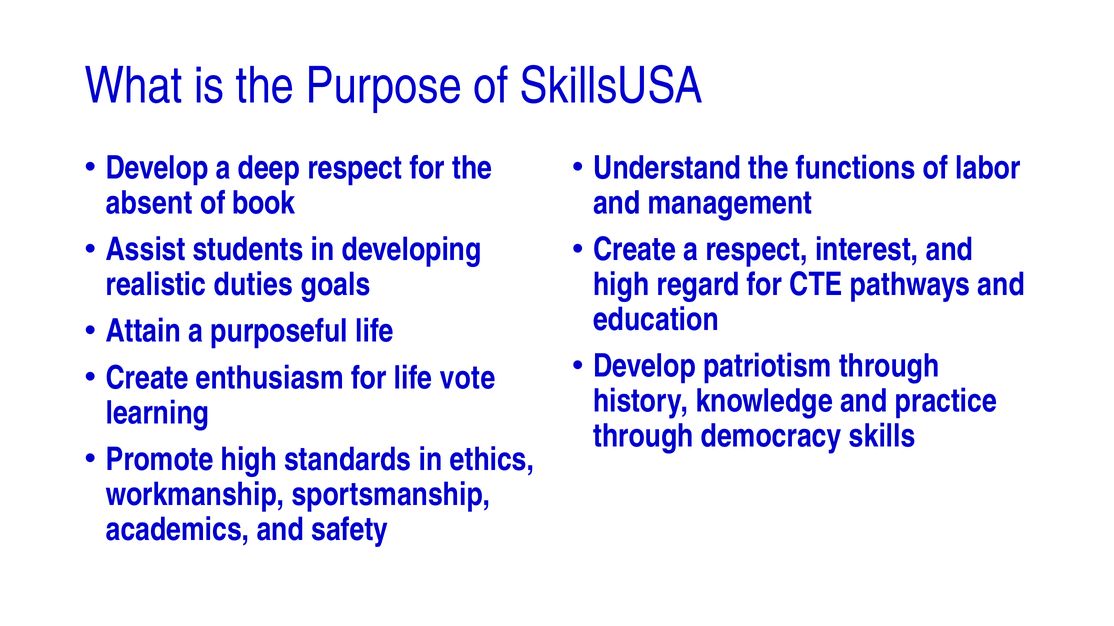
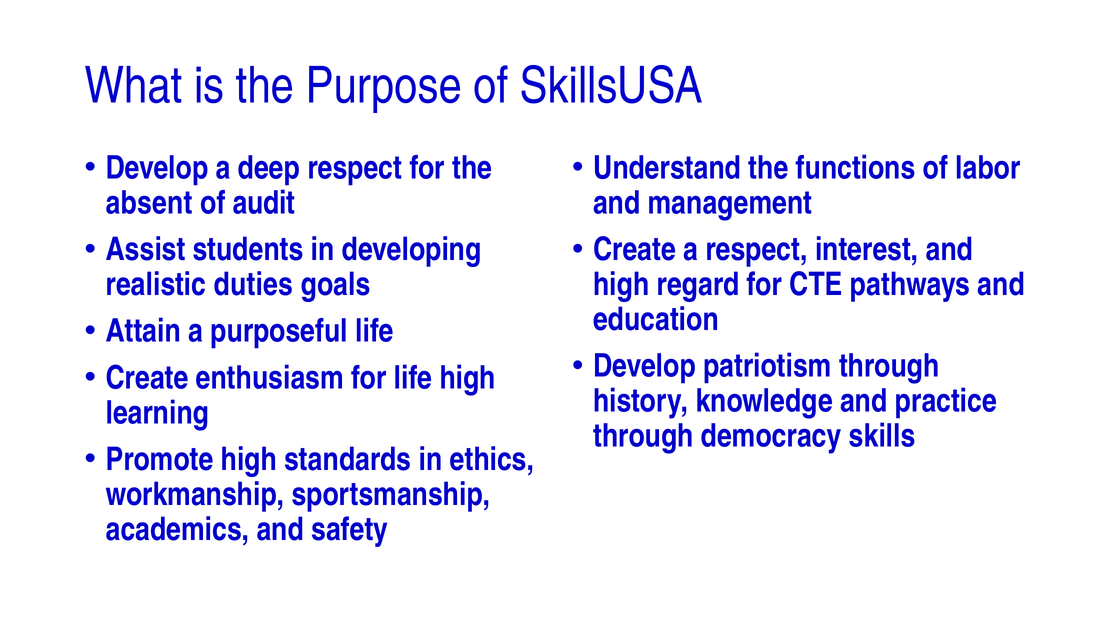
book: book -> audit (264, 203)
life vote: vote -> high (468, 378)
